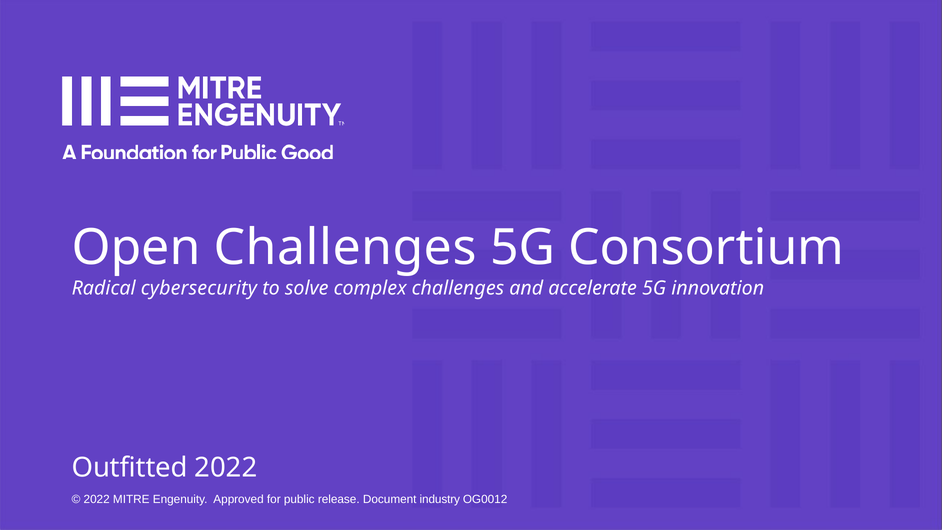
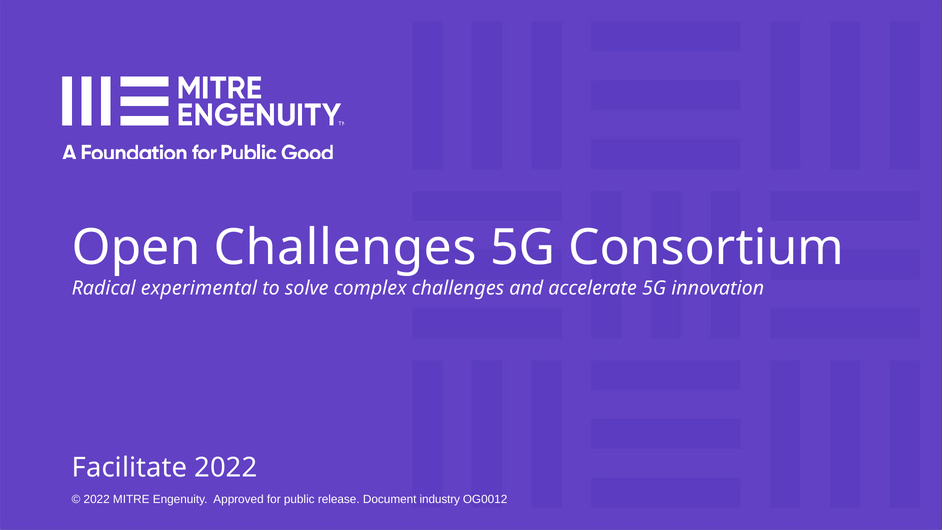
cybersecurity: cybersecurity -> experimental (199, 288)
Outfitted: Outfitted -> Facilitate (130, 468)
